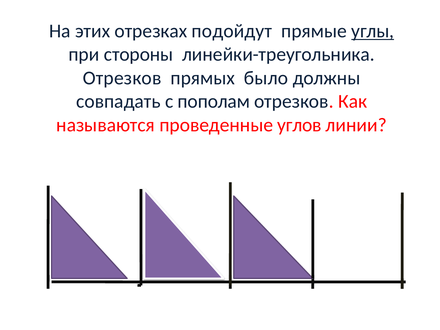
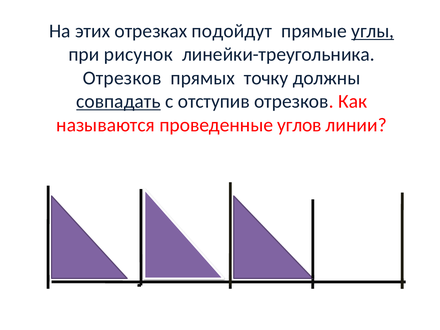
стороны: стороны -> рисунок (138, 54)
было: было -> точку (266, 78)
совпадать underline: none -> present (118, 101)
пополам: пополам -> отступив (214, 101)
